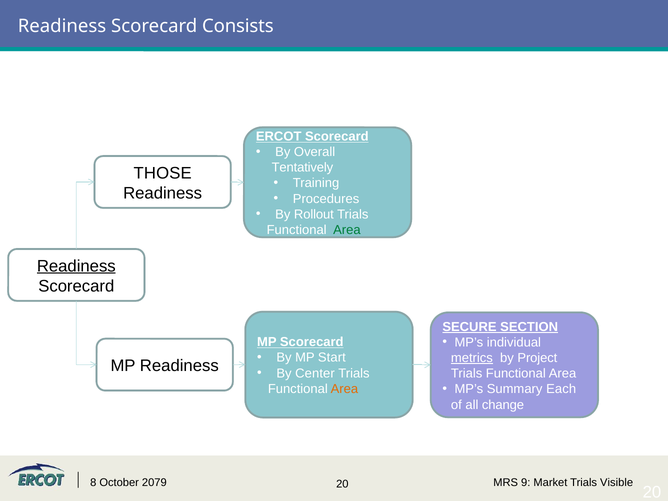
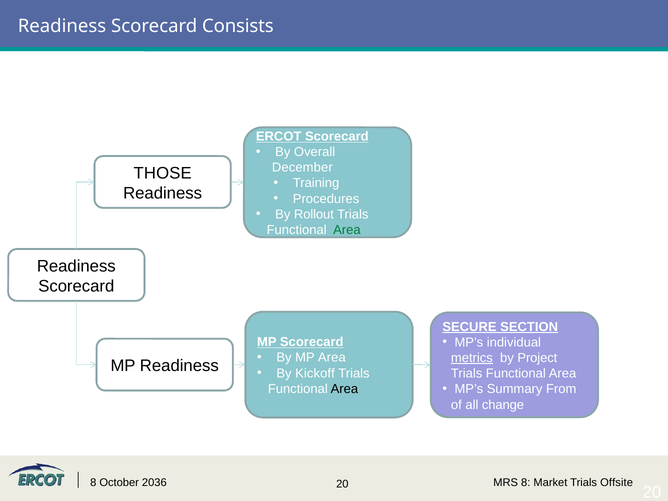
Tentatively: Tentatively -> December (302, 168)
Readiness underline: present -> none (76, 266)
MP Start: Start -> Area (332, 358)
Center: Center -> Kickoff (315, 373)
Each: Each -> From (561, 389)
Area colour: orange -> black (344, 389)
2079: 2079 -> 2036 (154, 483)
MRS 9: 9 -> 8 (526, 483)
Visible: Visible -> Offsite (617, 483)
